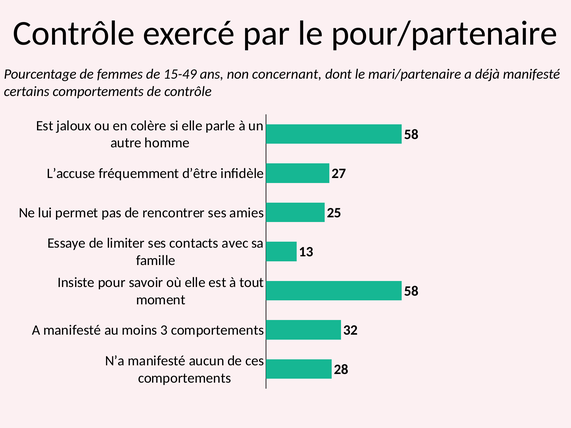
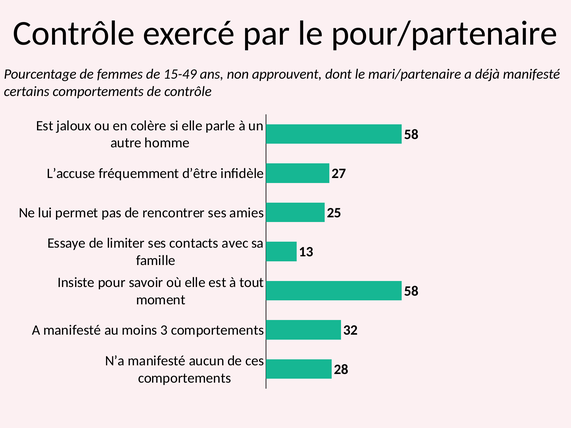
concernant: concernant -> approuvent (287, 74)
